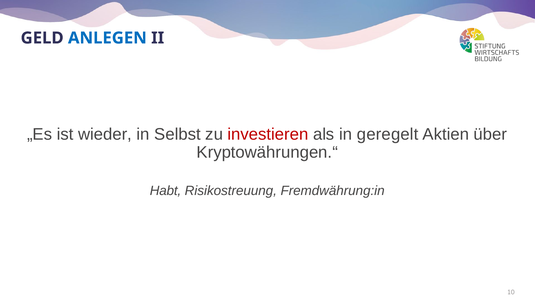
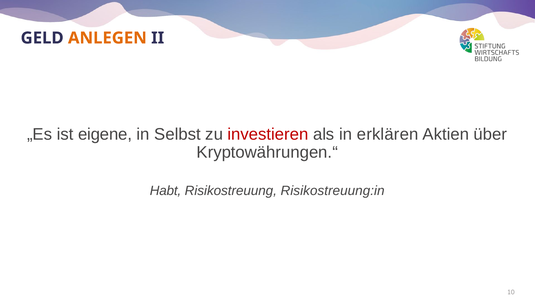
ANLEGEN colour: blue -> orange (107, 38)
wieder: wieder -> eigene (105, 134)
geregelt: geregelt -> erklären (388, 134)
Fremdwährung:in: Fremdwährung:in -> Risikostreuung:in (333, 191)
